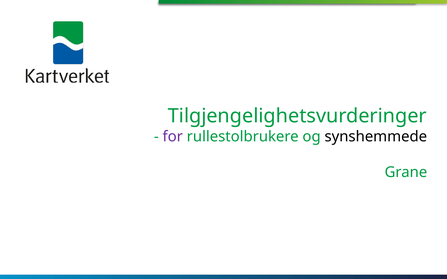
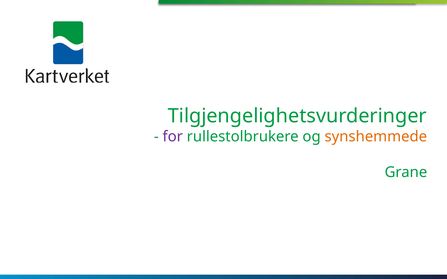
synshemmede colour: black -> orange (376, 137)
